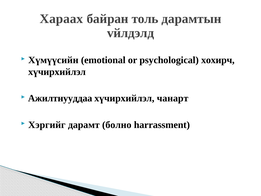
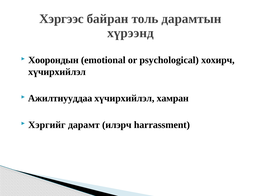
Хараах: Хараах -> Хэргээс (62, 19)
vйлдэлд: vйлдэлд -> хүрээнд (130, 33)
Хүмүүсийн: Хүмүүсийн -> Хоорондын (53, 60)
чанарт: чанарт -> хамран (173, 98)
болно: болно -> илэрч (117, 125)
